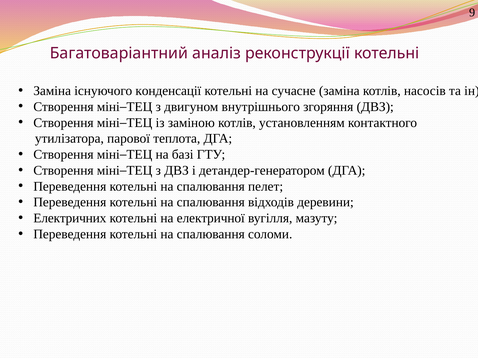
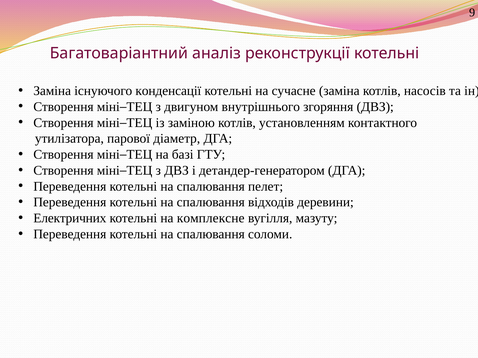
теплота: теплота -> діаметр (177, 139)
електричної: електричної -> комплексне (211, 218)
